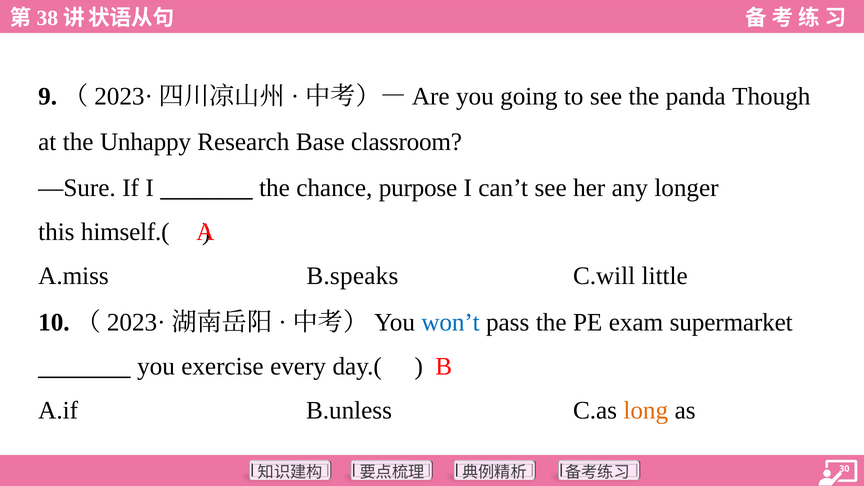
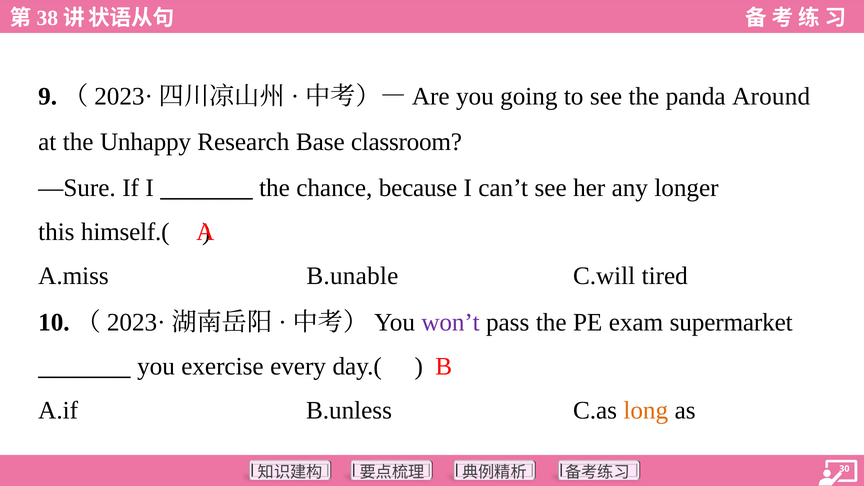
Though: Though -> Around (771, 96)
purpose: purpose -> because (418, 188)
B.speaks: B.speaks -> B.unable (352, 276)
little: little -> tired (665, 276)
won’t colour: blue -> purple (451, 322)
